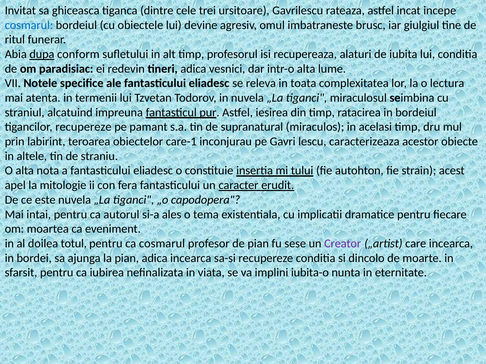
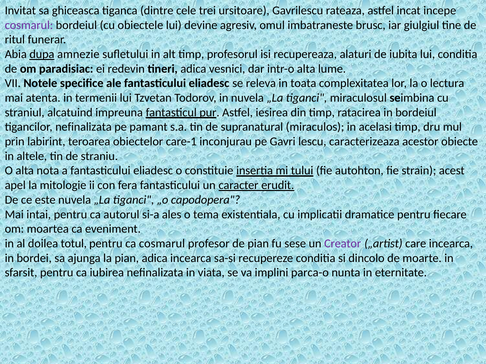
cosmarul colour: blue -> purple (29, 25)
conform: conform -> amnezie (78, 54)
tigancilor recupereze: recupereze -> nefinalizata (83, 127)
iubita-o: iubita-o -> parca-o (310, 273)
